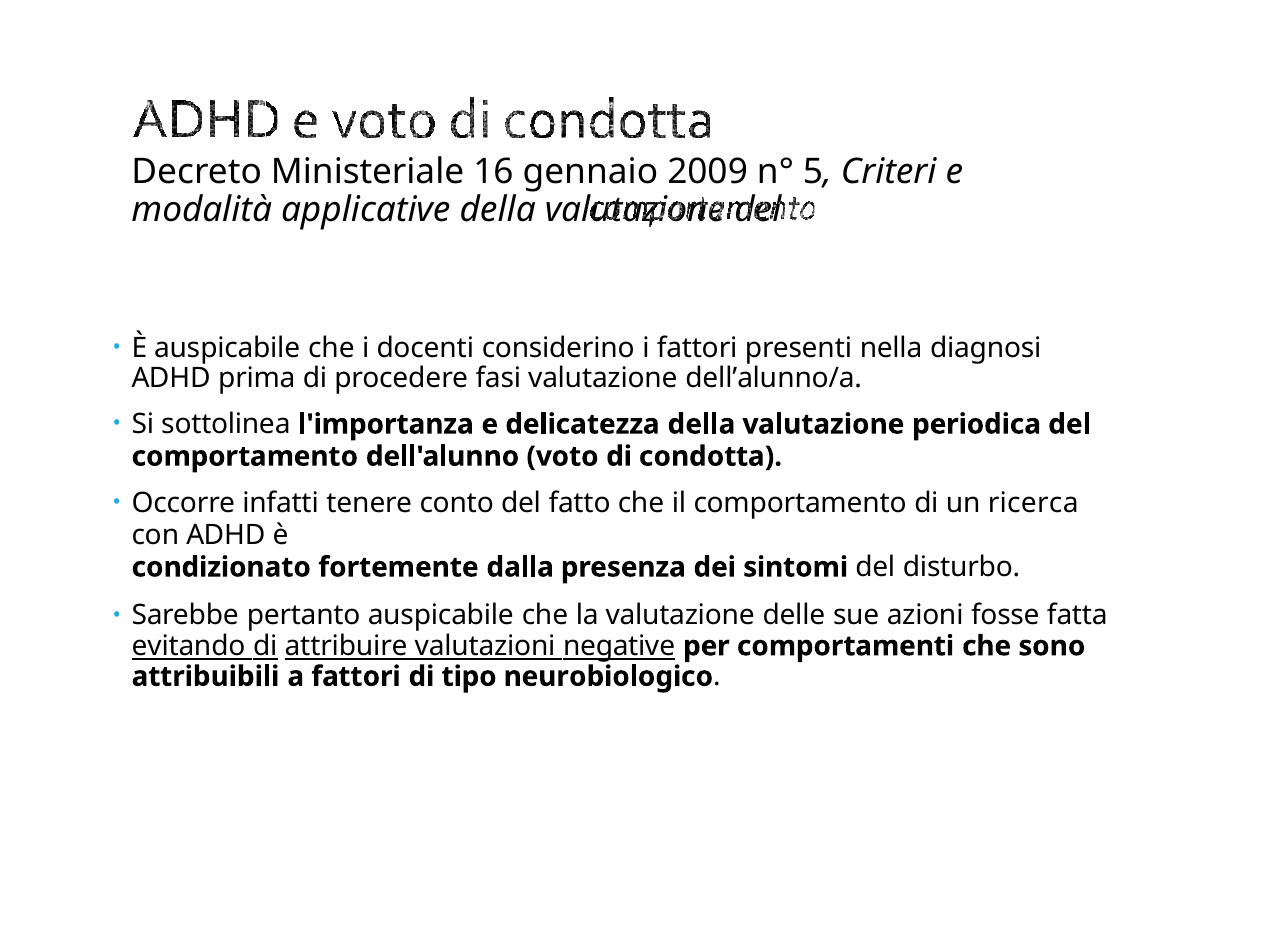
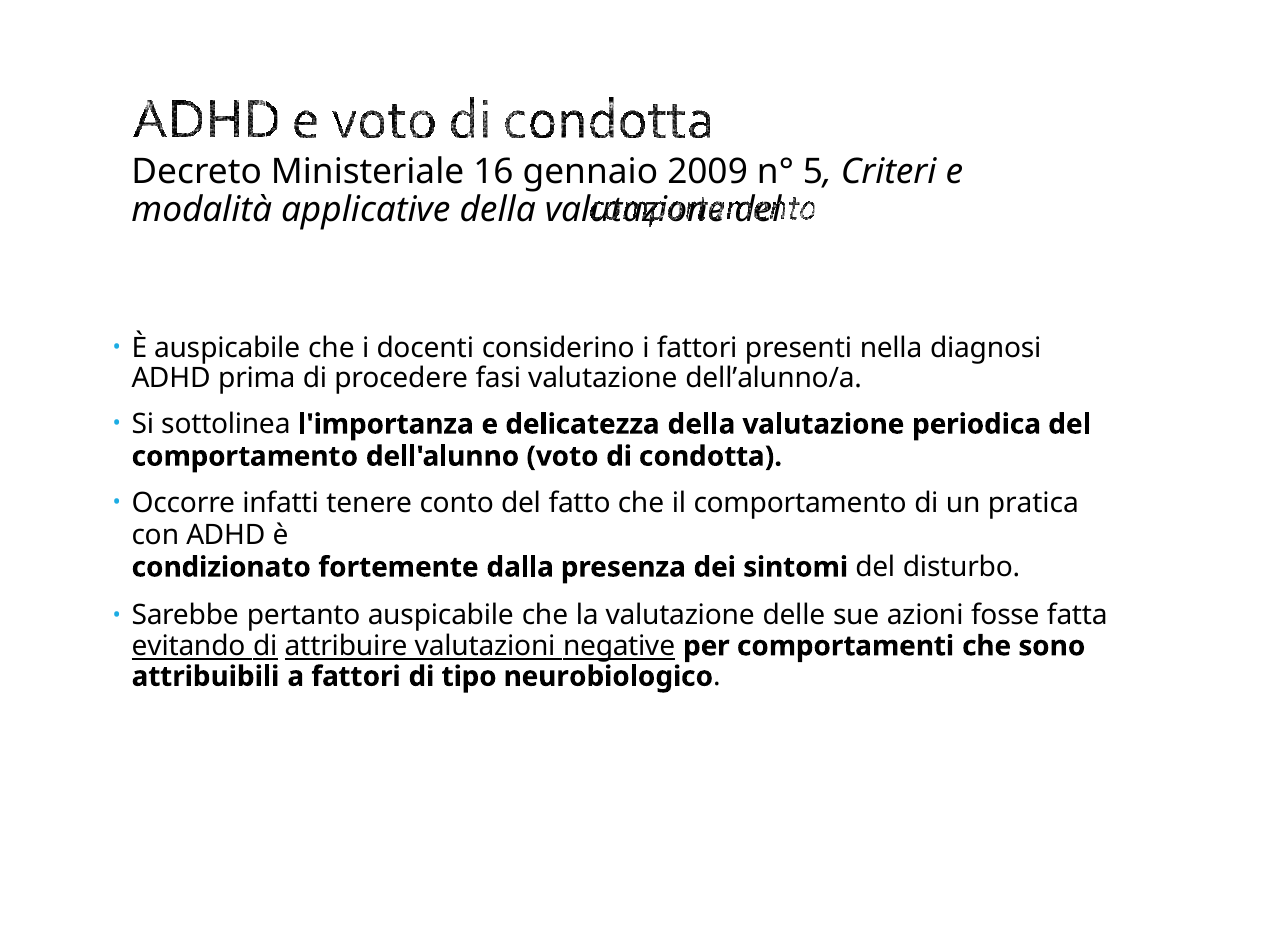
ricerca: ricerca -> pratica (1033, 503)
